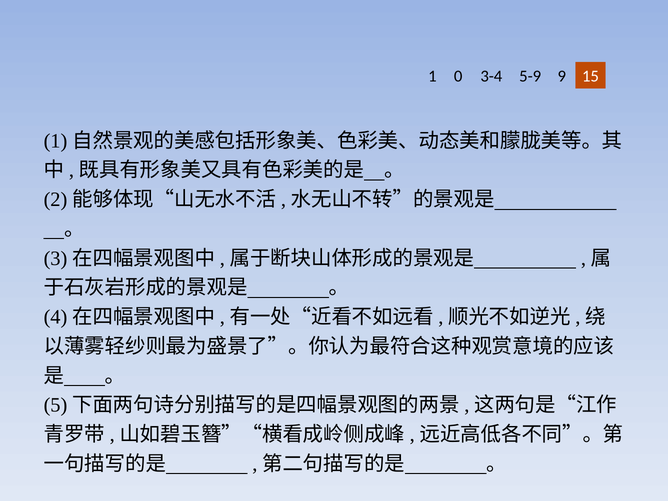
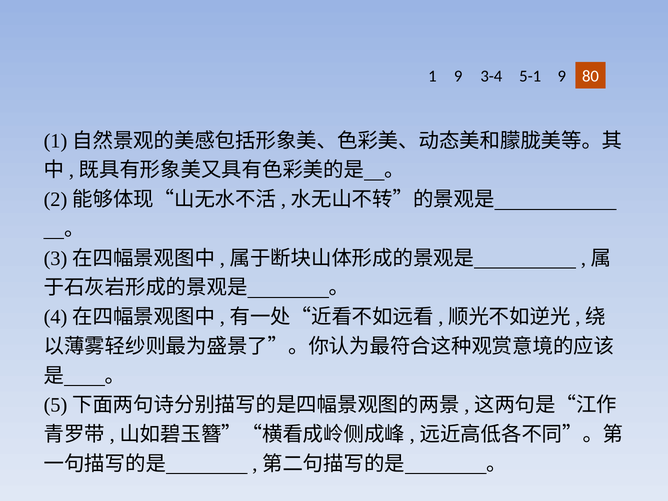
1 0: 0 -> 9 (458, 76)
5-9: 5-9 -> 5-1 (530, 76)
15: 15 -> 80 (590, 76)
